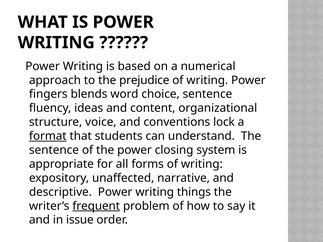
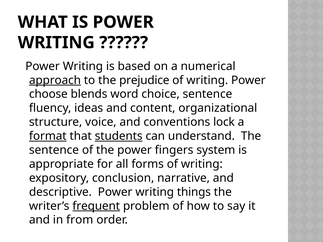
approach underline: none -> present (55, 80)
fingers: fingers -> choose (48, 94)
students underline: none -> present (119, 136)
closing: closing -> fingers (174, 150)
unaffected: unaffected -> conclusion (123, 178)
issue: issue -> from (80, 220)
